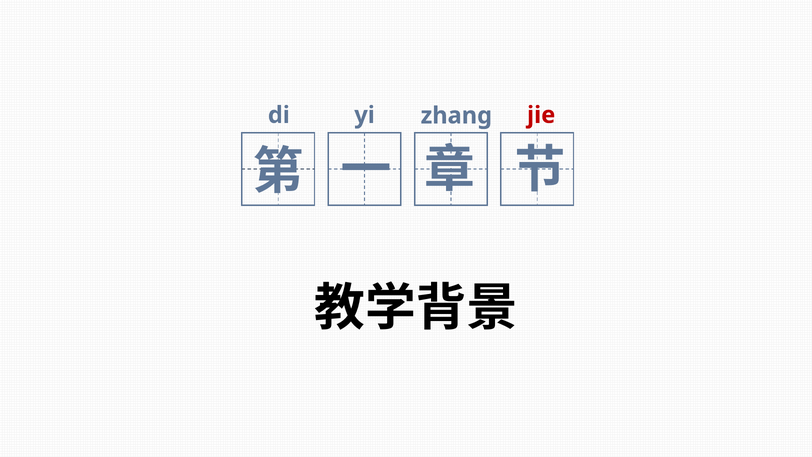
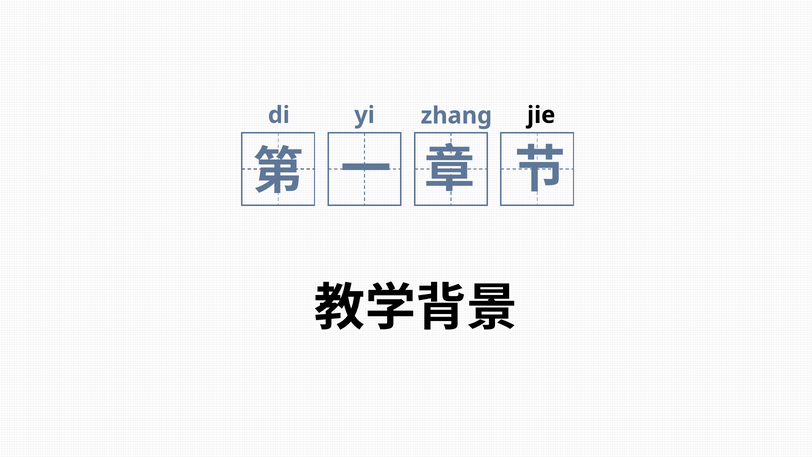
jie colour: red -> black (541, 115)
